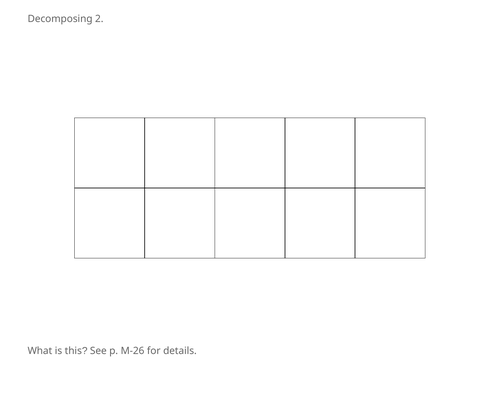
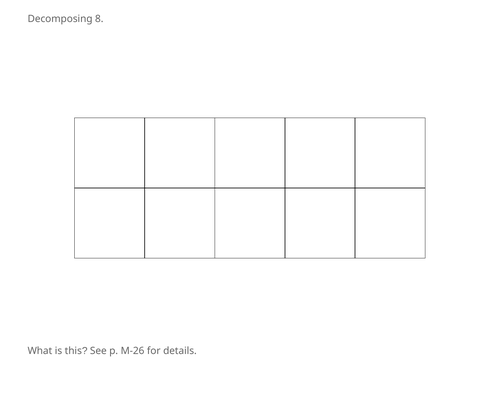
2: 2 -> 8 (99, 19)
